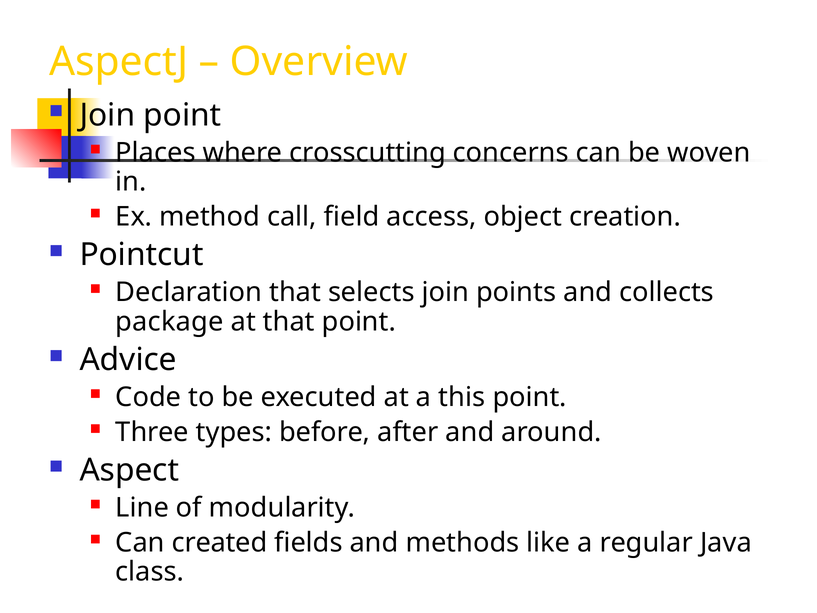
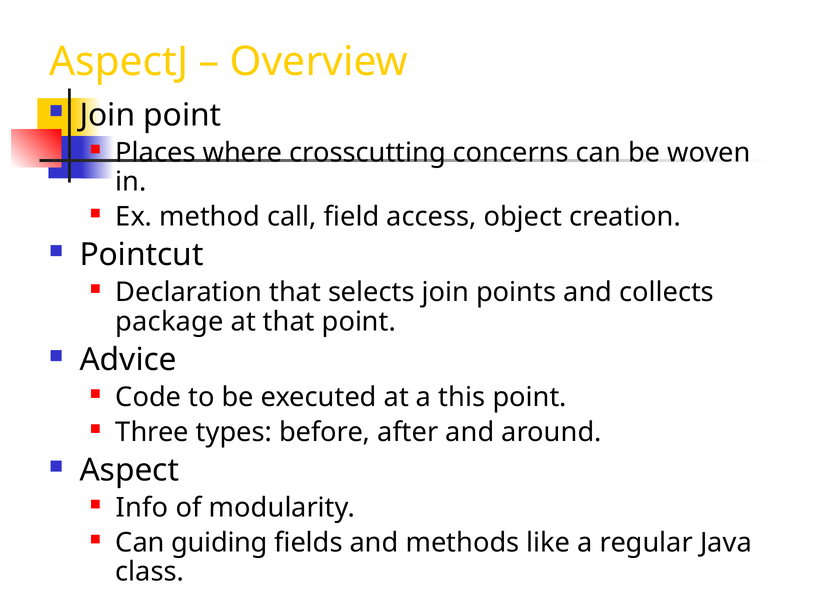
Line: Line -> Info (142, 507)
created: created -> guiding (220, 542)
